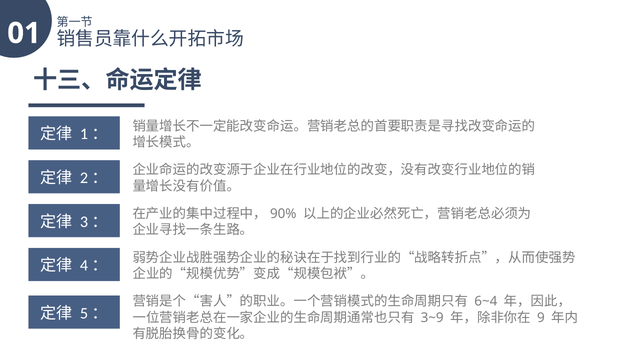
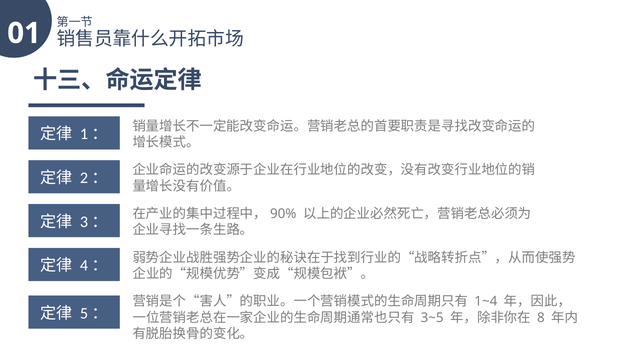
6~4: 6~4 -> 1~4 (486, 301)
3~9: 3~9 -> 3~5 (432, 317)
9: 9 -> 8 (541, 317)
